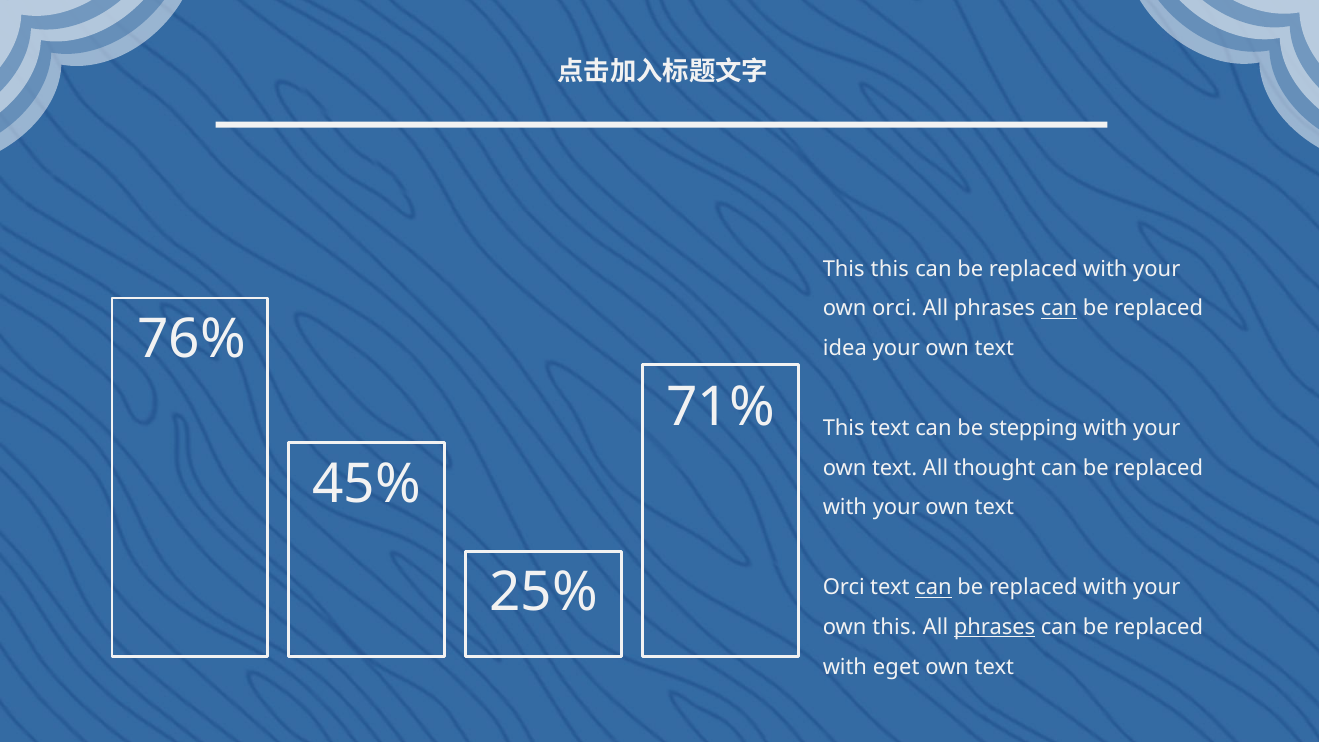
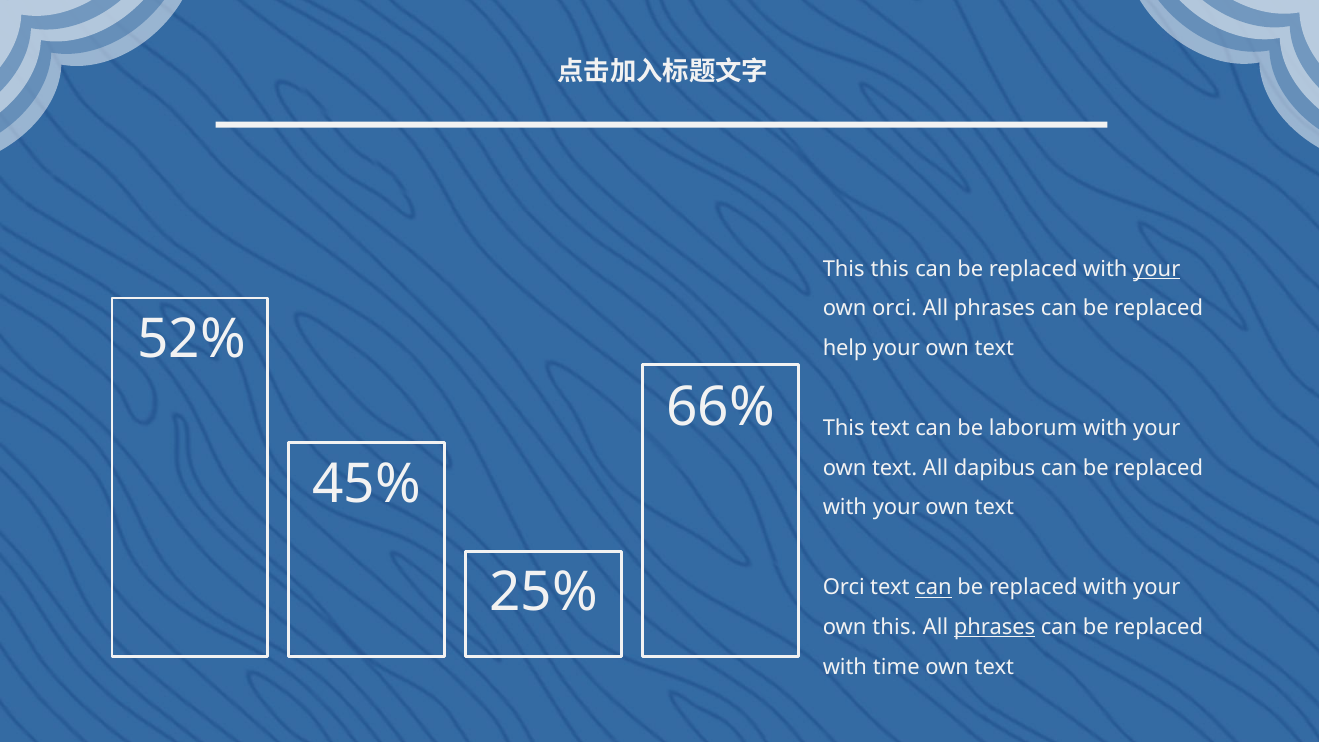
your underline: none -> present (1157, 269)
can underline: present -> none (1059, 309)
76%: 76% -> 52% (192, 340)
idea: idea -> help (845, 348)
71%: 71% -> 66% (721, 408)
stepping: stepping -> laborum (1033, 429)
thought: thought -> dapibus (995, 468)
eget: eget -> time (896, 667)
